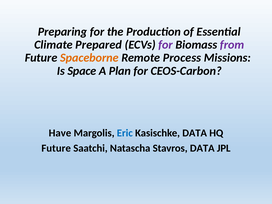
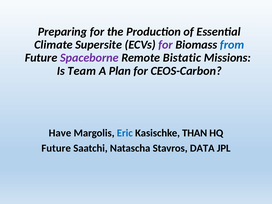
Prepared: Prepared -> Supersite (99, 45)
from colour: purple -> blue (232, 45)
Spaceborne colour: orange -> purple (89, 58)
Process: Process -> Bistatic (182, 58)
Space: Space -> Team (82, 71)
Kasischke DATA: DATA -> THAN (195, 133)
